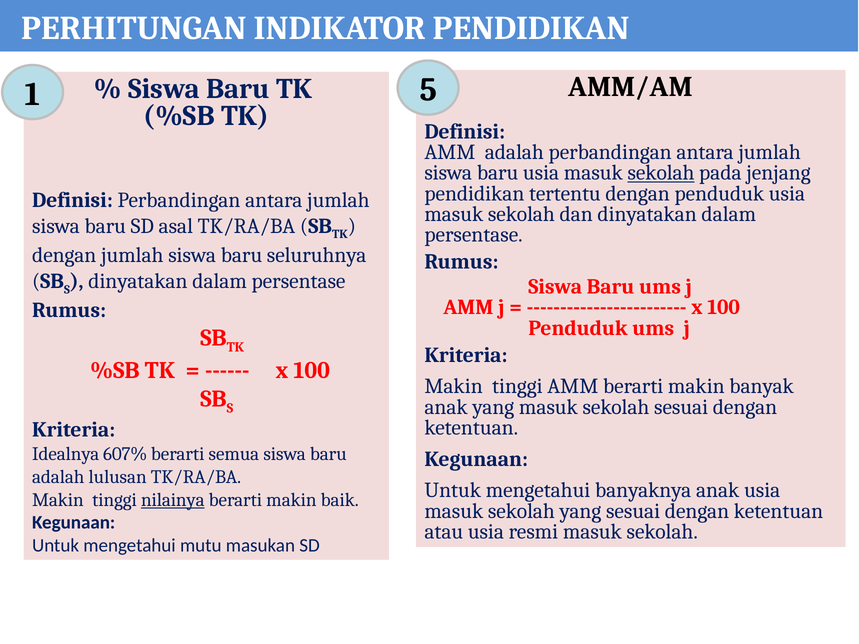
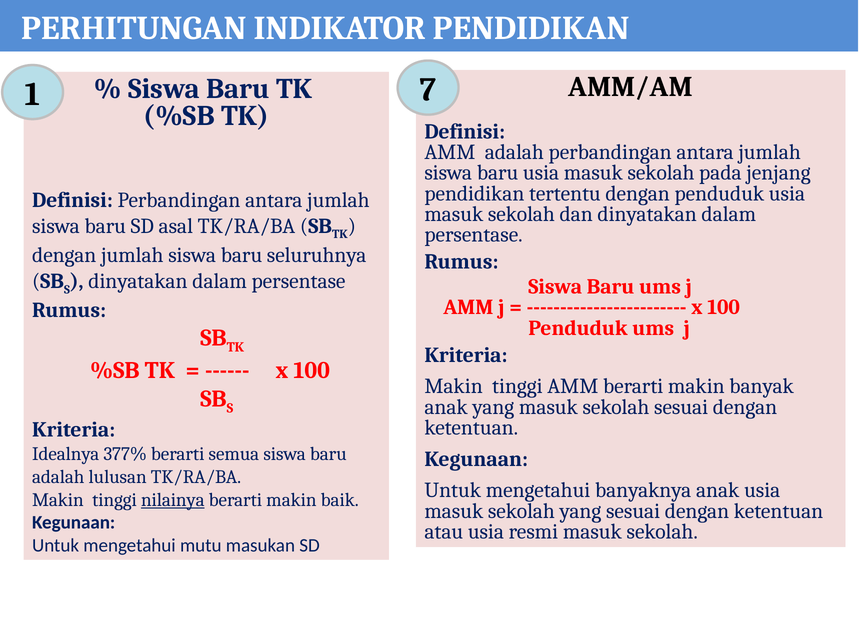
5: 5 -> 7 (428, 90)
sekolah underline: present -> none (661, 173)
607%: 607% -> 377% (125, 454)
